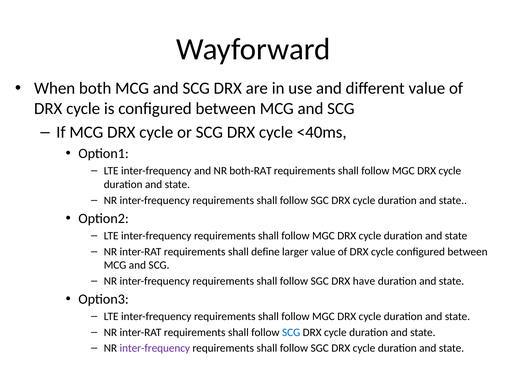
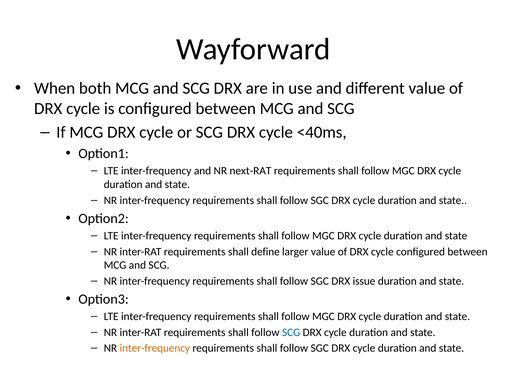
both-RAT: both-RAT -> next-RAT (250, 171)
have: have -> issue (364, 280)
inter-frequency colour: purple -> orange (155, 347)
